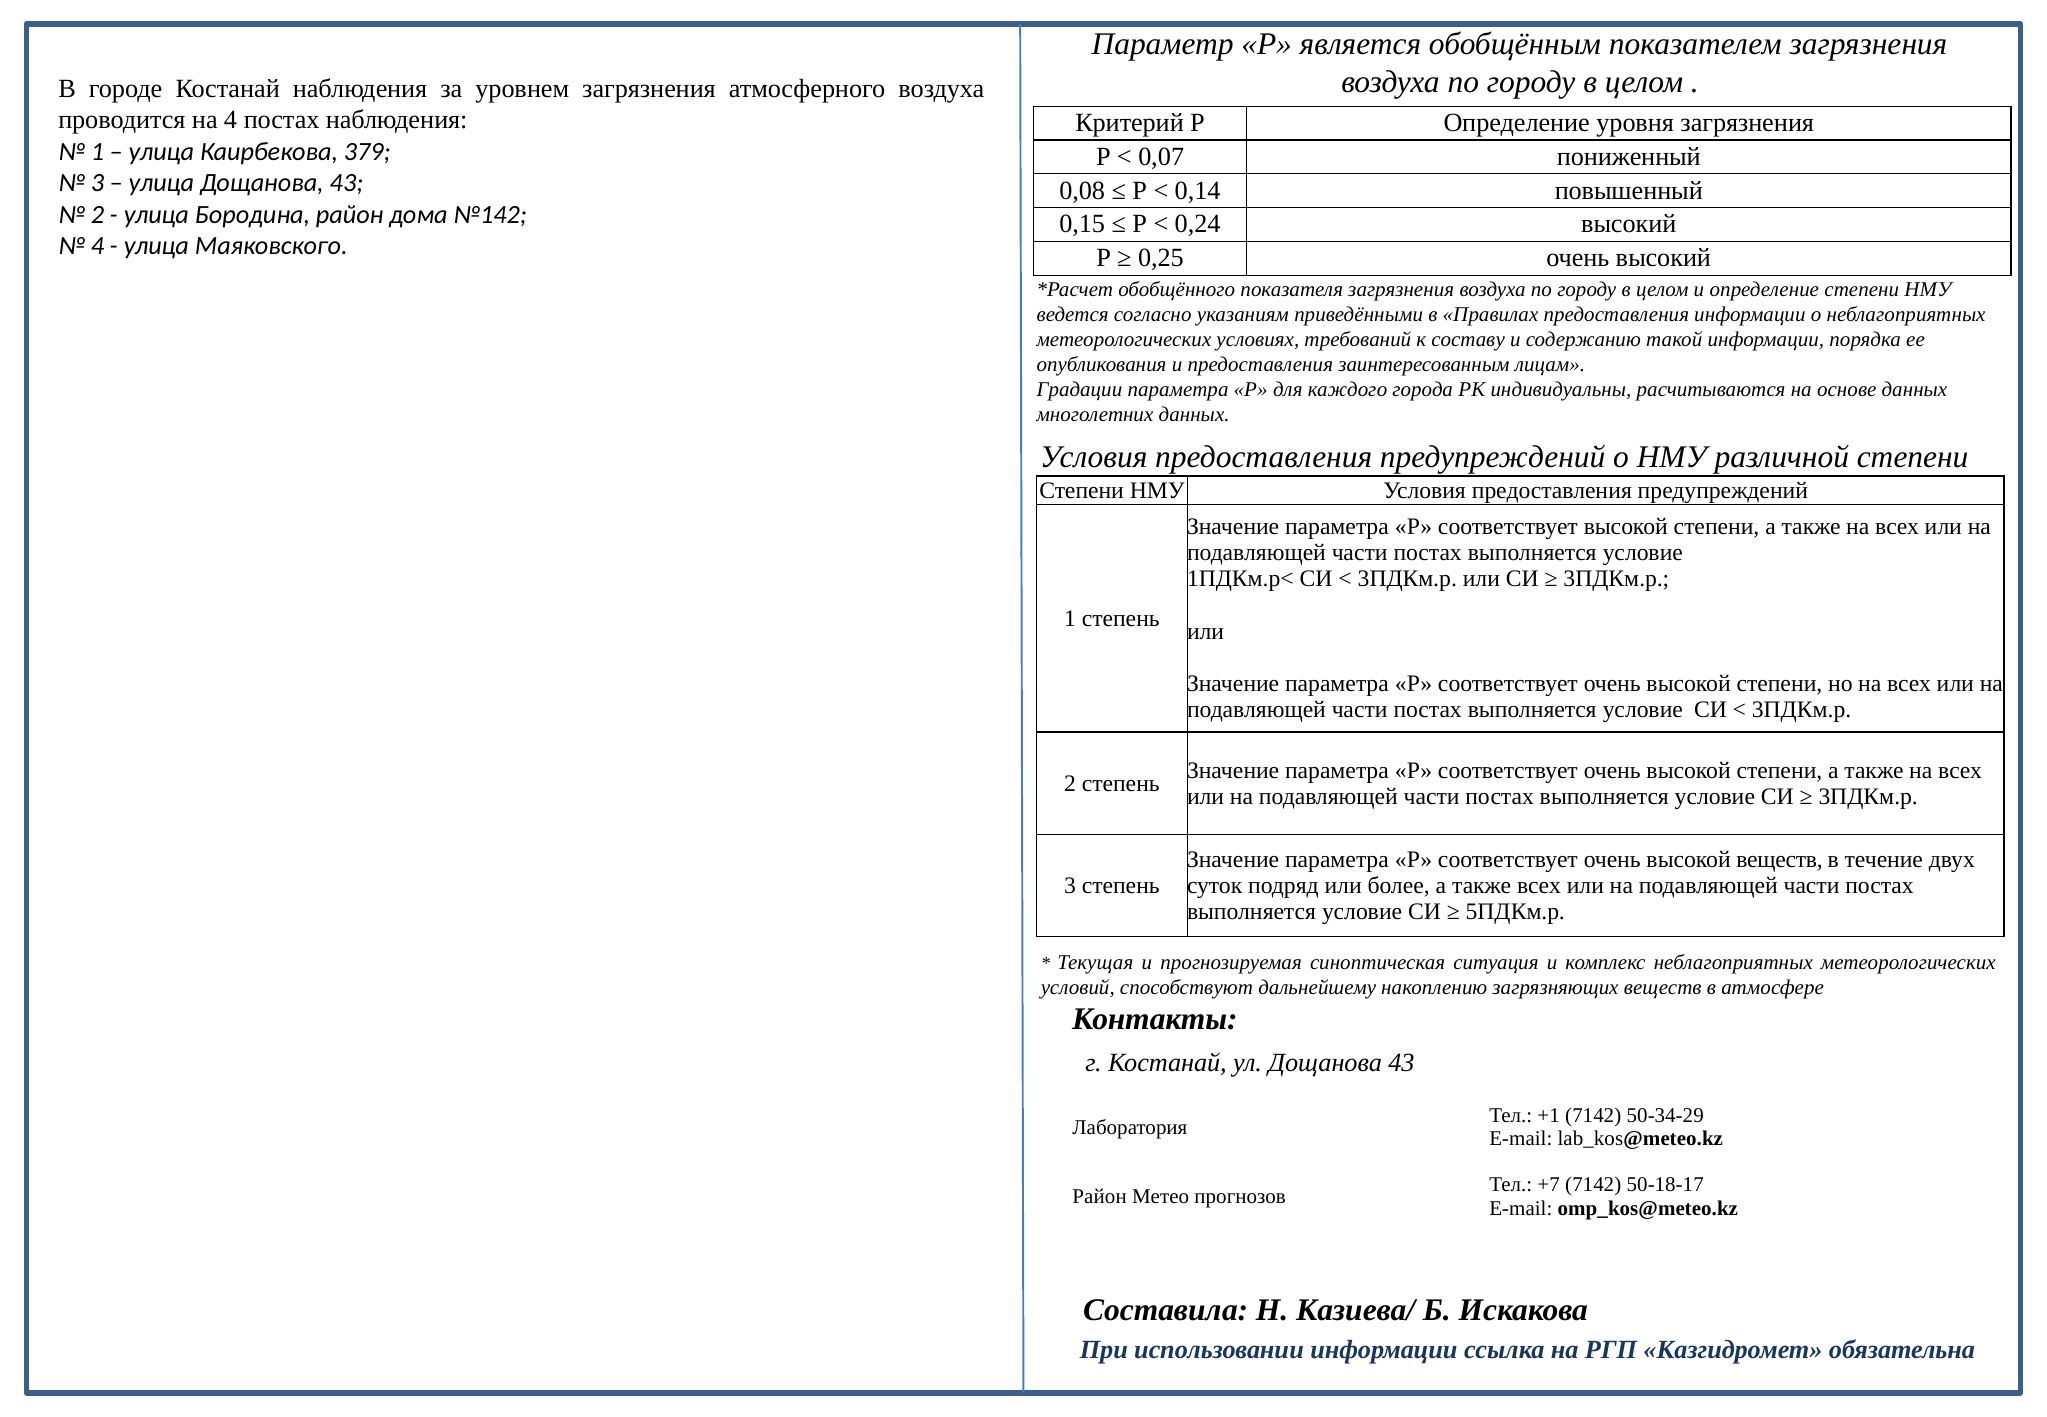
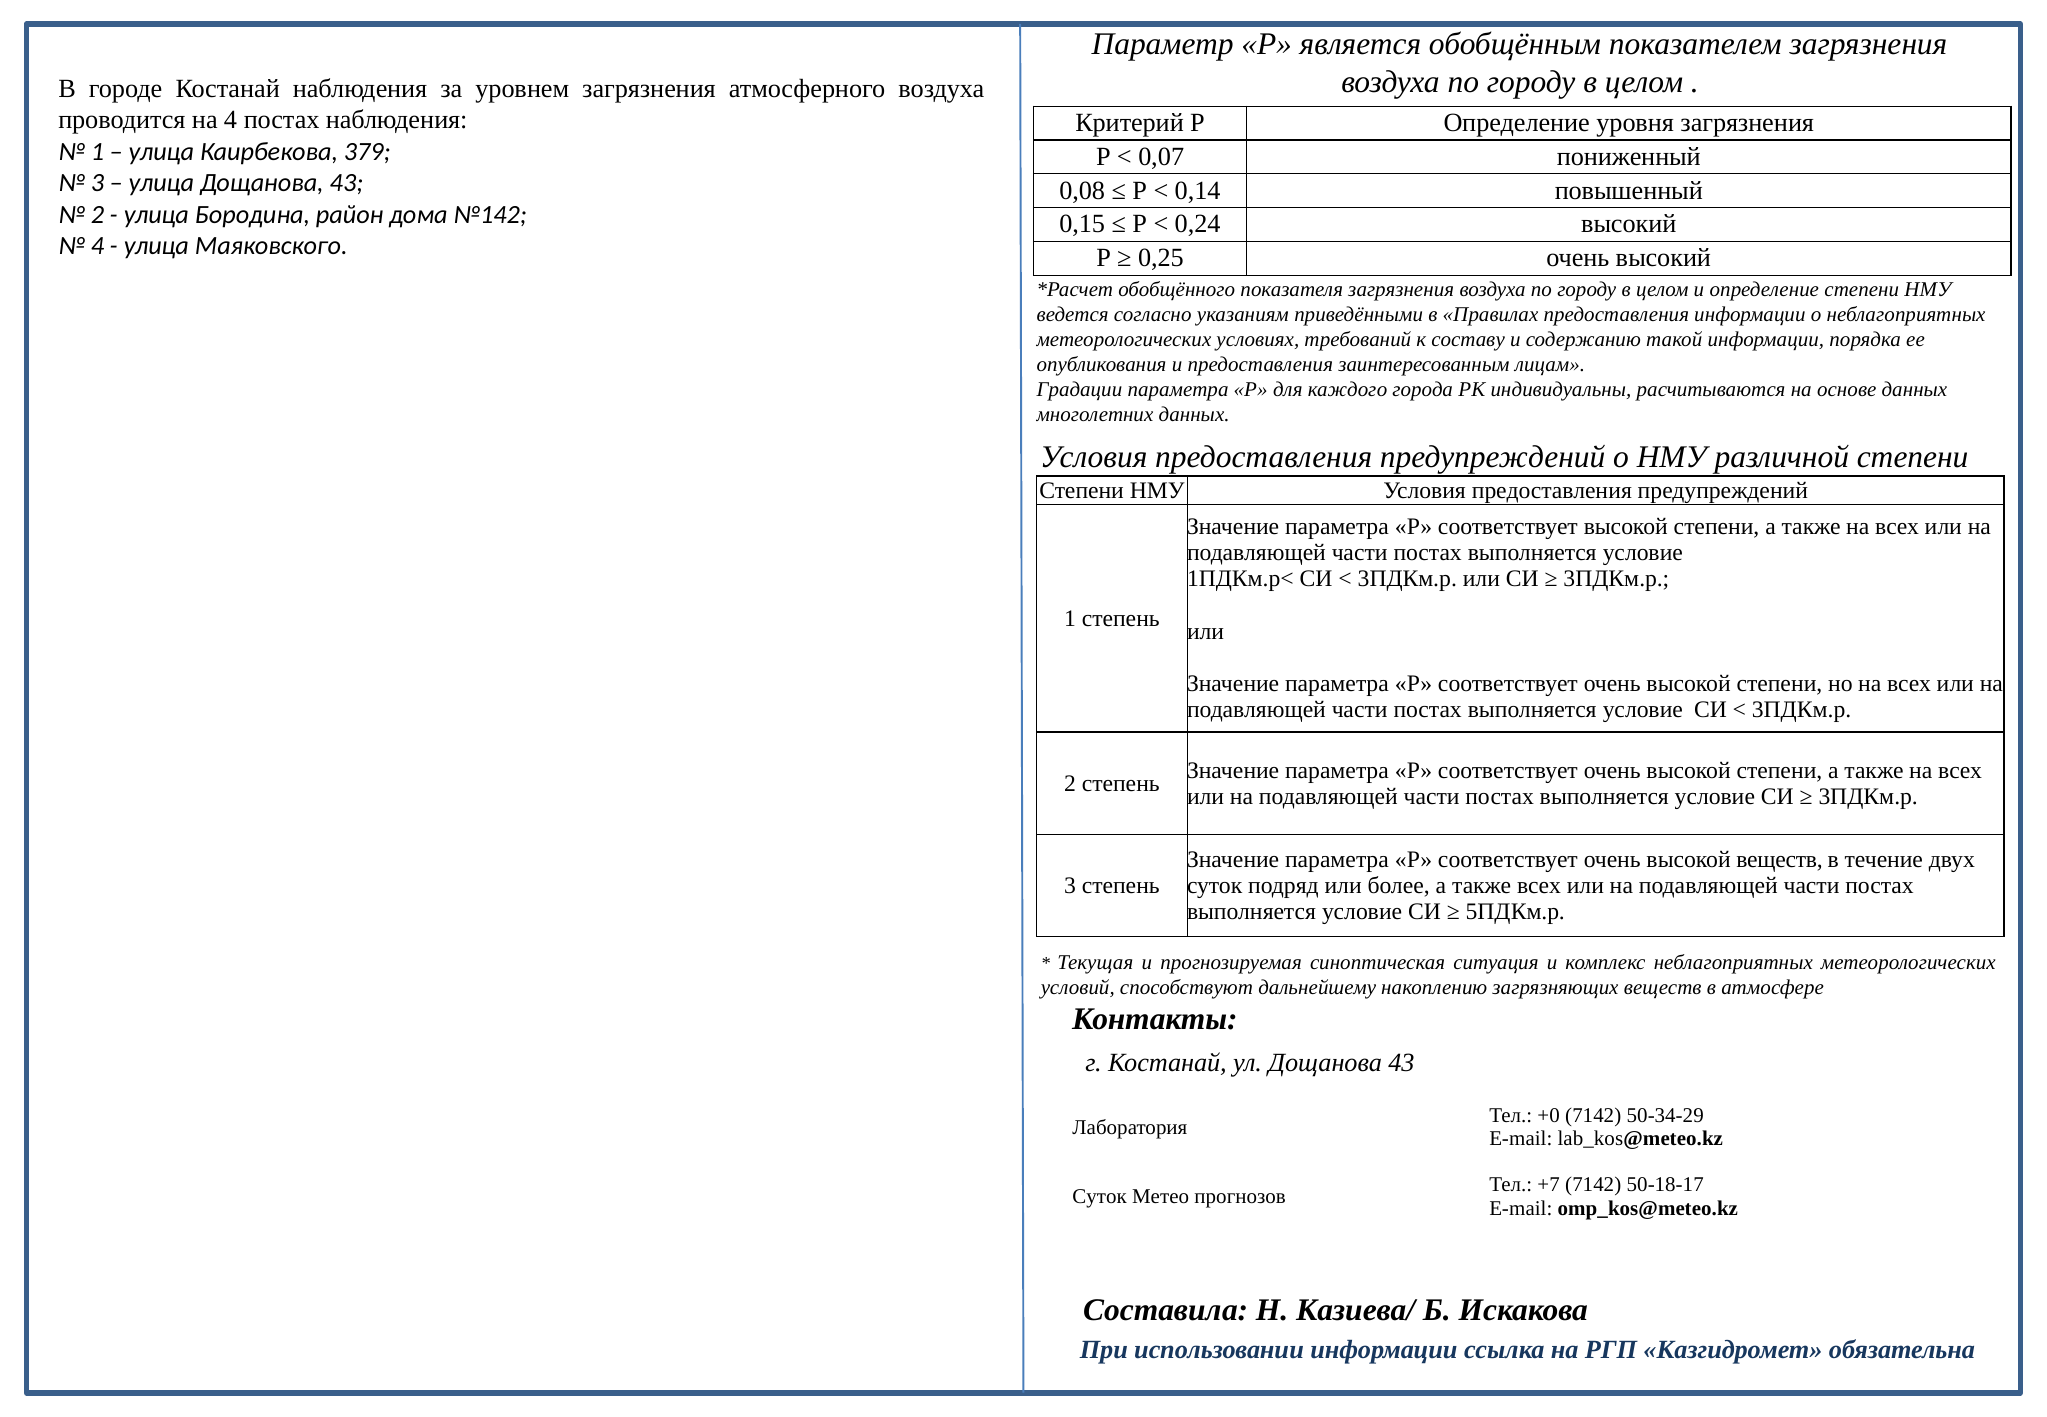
+1: +1 -> +0 (1549, 1116)
Район: Район -> Суток (1100, 1197)
